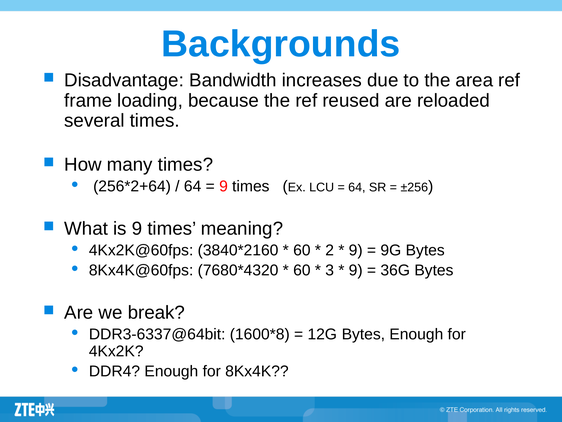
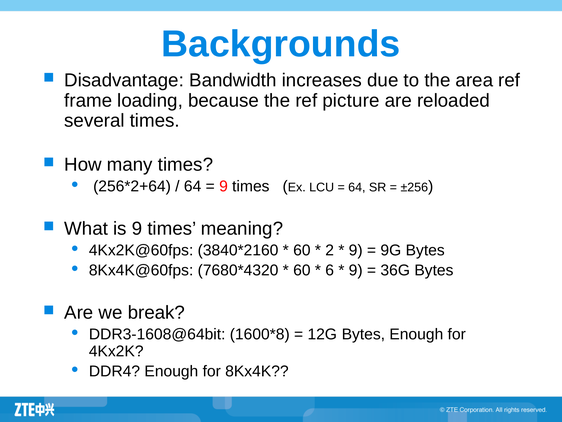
reused: reused -> picture (351, 100)
3: 3 -> 6 (330, 270)
DDR3-6337@64bit: DDR3-6337@64bit -> DDR3-1608@64bit (157, 334)
